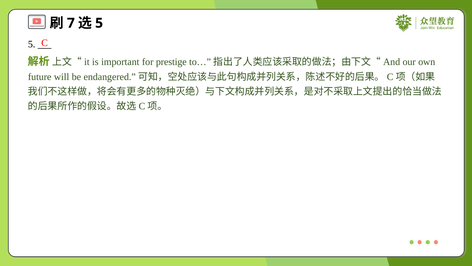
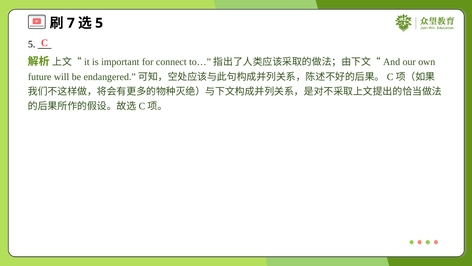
prestige: prestige -> connect (171, 62)
